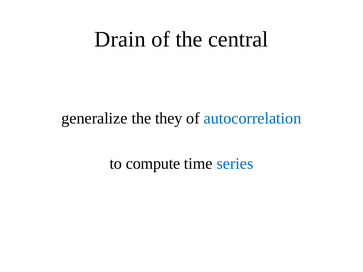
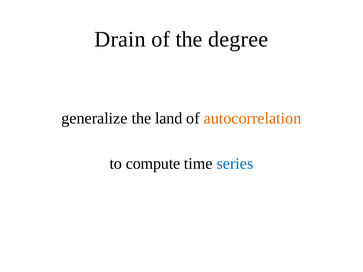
central: central -> degree (238, 39)
they: they -> land (169, 119)
autocorrelation colour: blue -> orange (253, 119)
